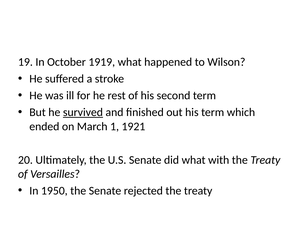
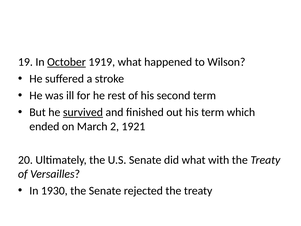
October underline: none -> present (67, 62)
1: 1 -> 2 (115, 126)
1950: 1950 -> 1930 (54, 191)
